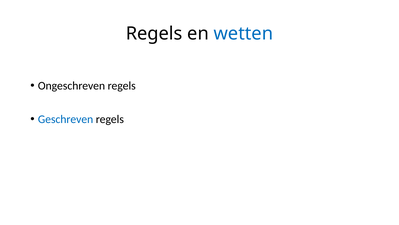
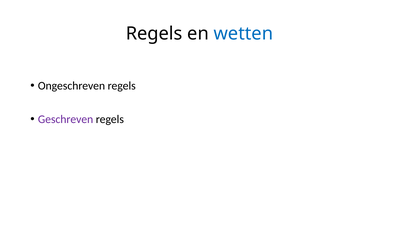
Geschreven colour: blue -> purple (66, 119)
